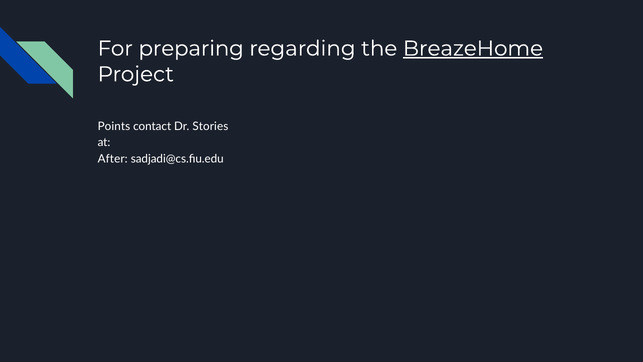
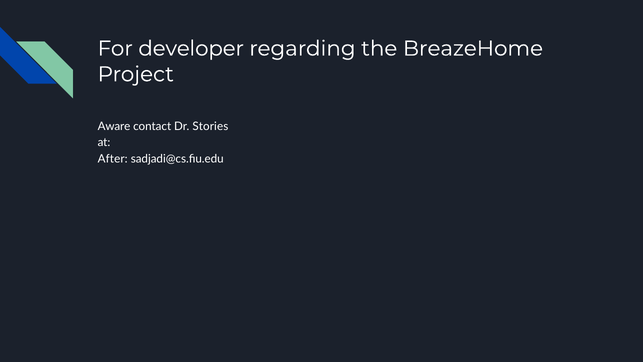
preparing: preparing -> developer (191, 48)
BreazeHome underline: present -> none (473, 48)
Points: Points -> Aware (114, 127)
